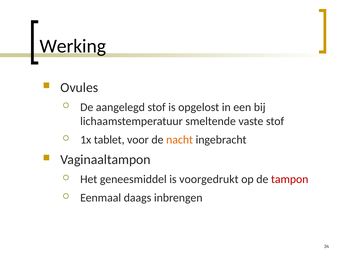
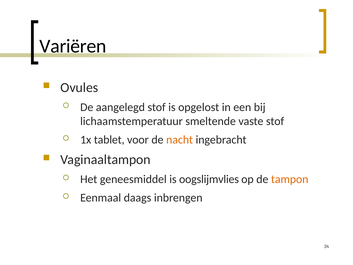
Werking: Werking -> Variëren (73, 46)
voorgedrukt: voorgedrukt -> oogslijmvlies (209, 179)
tampon colour: red -> orange (290, 179)
